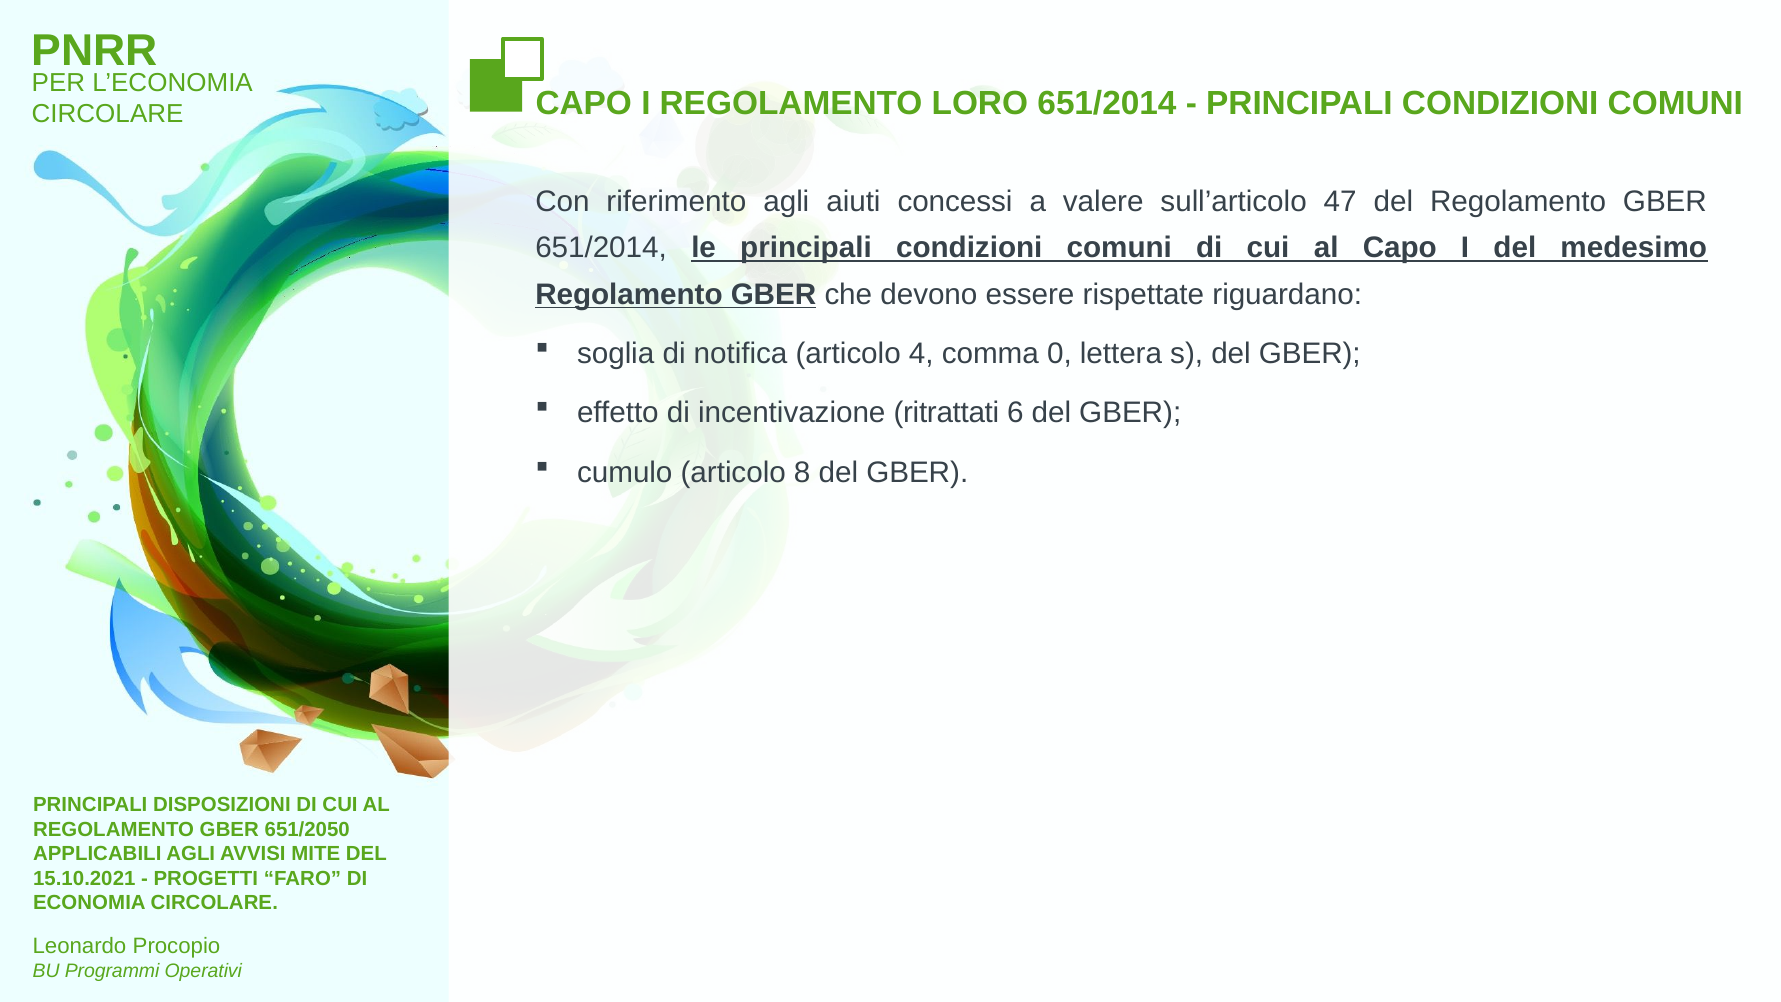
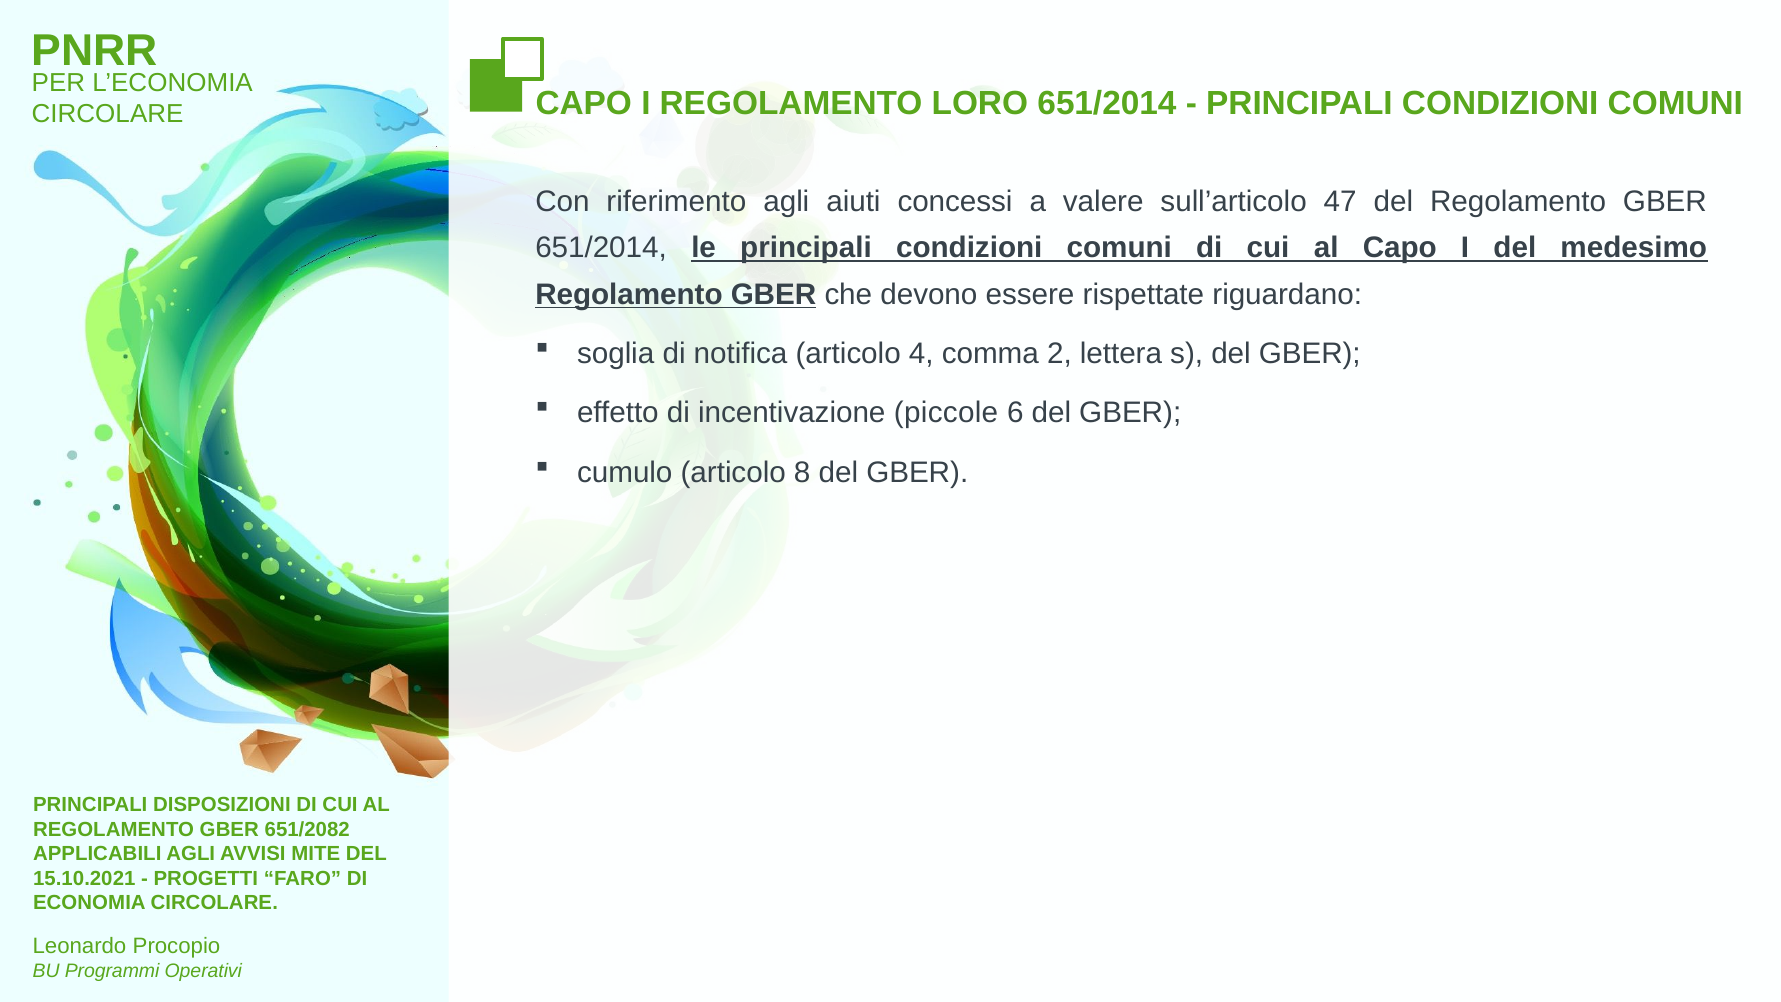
0: 0 -> 2 (1059, 354)
ritrattati: ritrattati -> piccole (946, 413)
651/2050: 651/2050 -> 651/2082 (307, 829)
